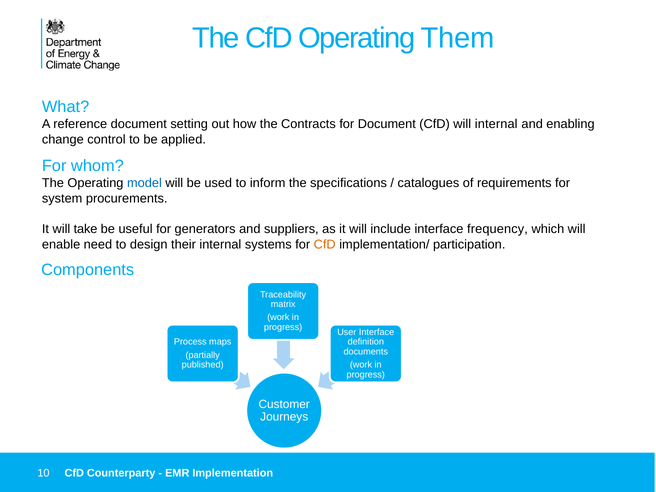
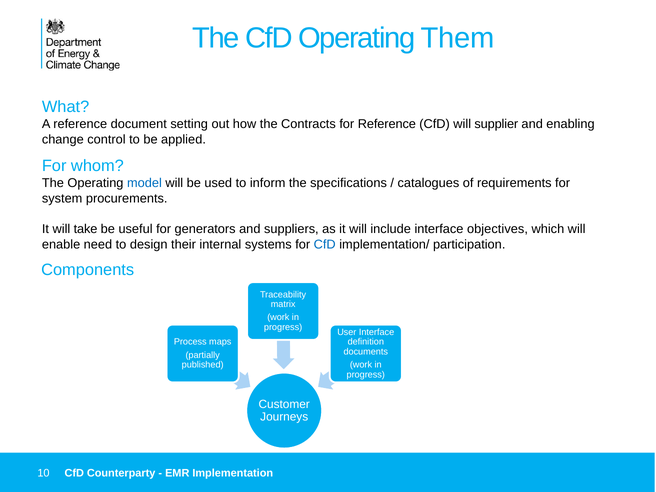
for Document: Document -> Reference (387, 124)
will internal: internal -> supplier (496, 124)
frequency: frequency -> objectives (497, 229)
CfD colour: orange -> blue (325, 245)
